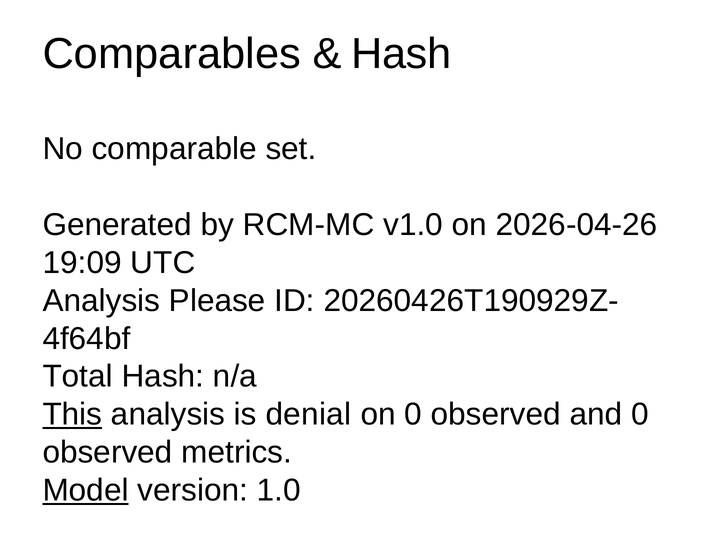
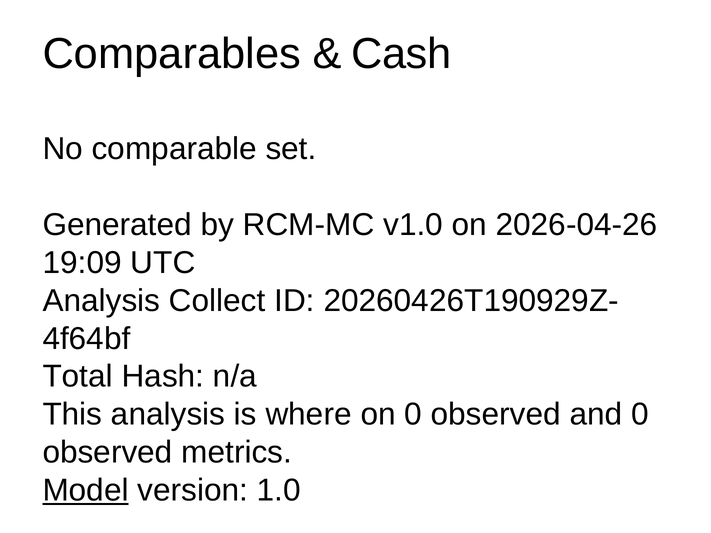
Hash: Hash -> Cash (401, 54)
Please: Please -> Collect (217, 301)
This underline: present -> none (72, 415)
denial: denial -> where (309, 415)
